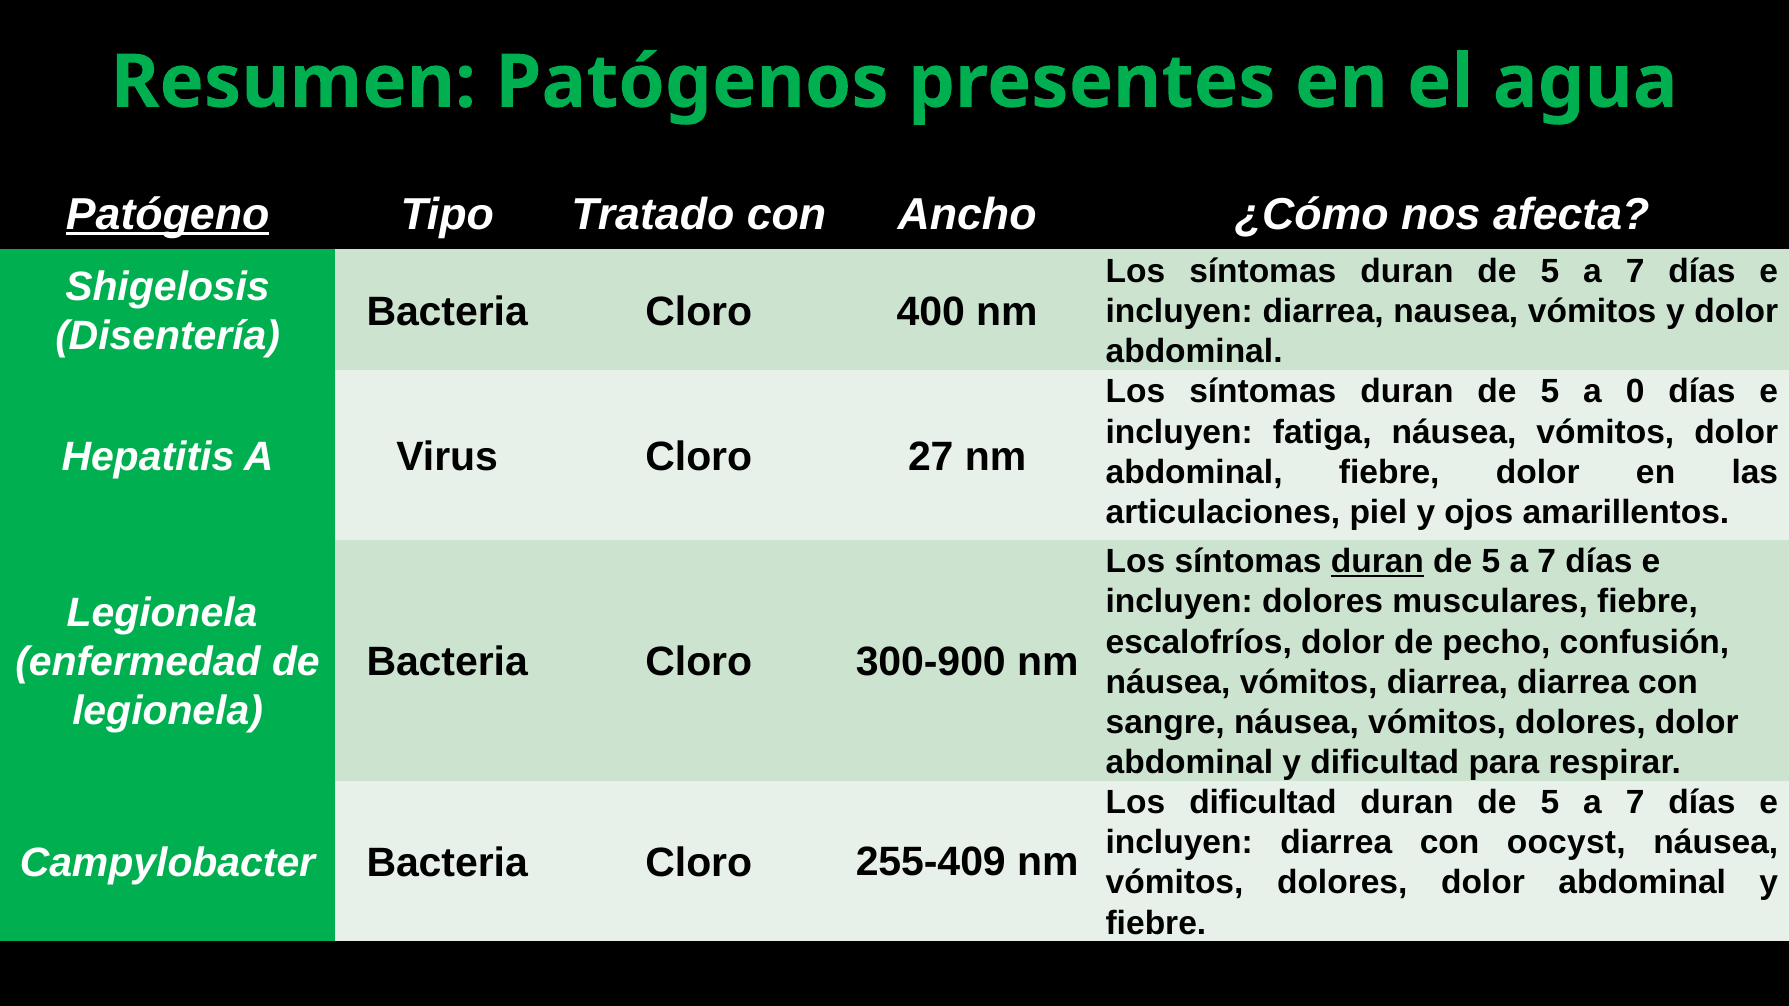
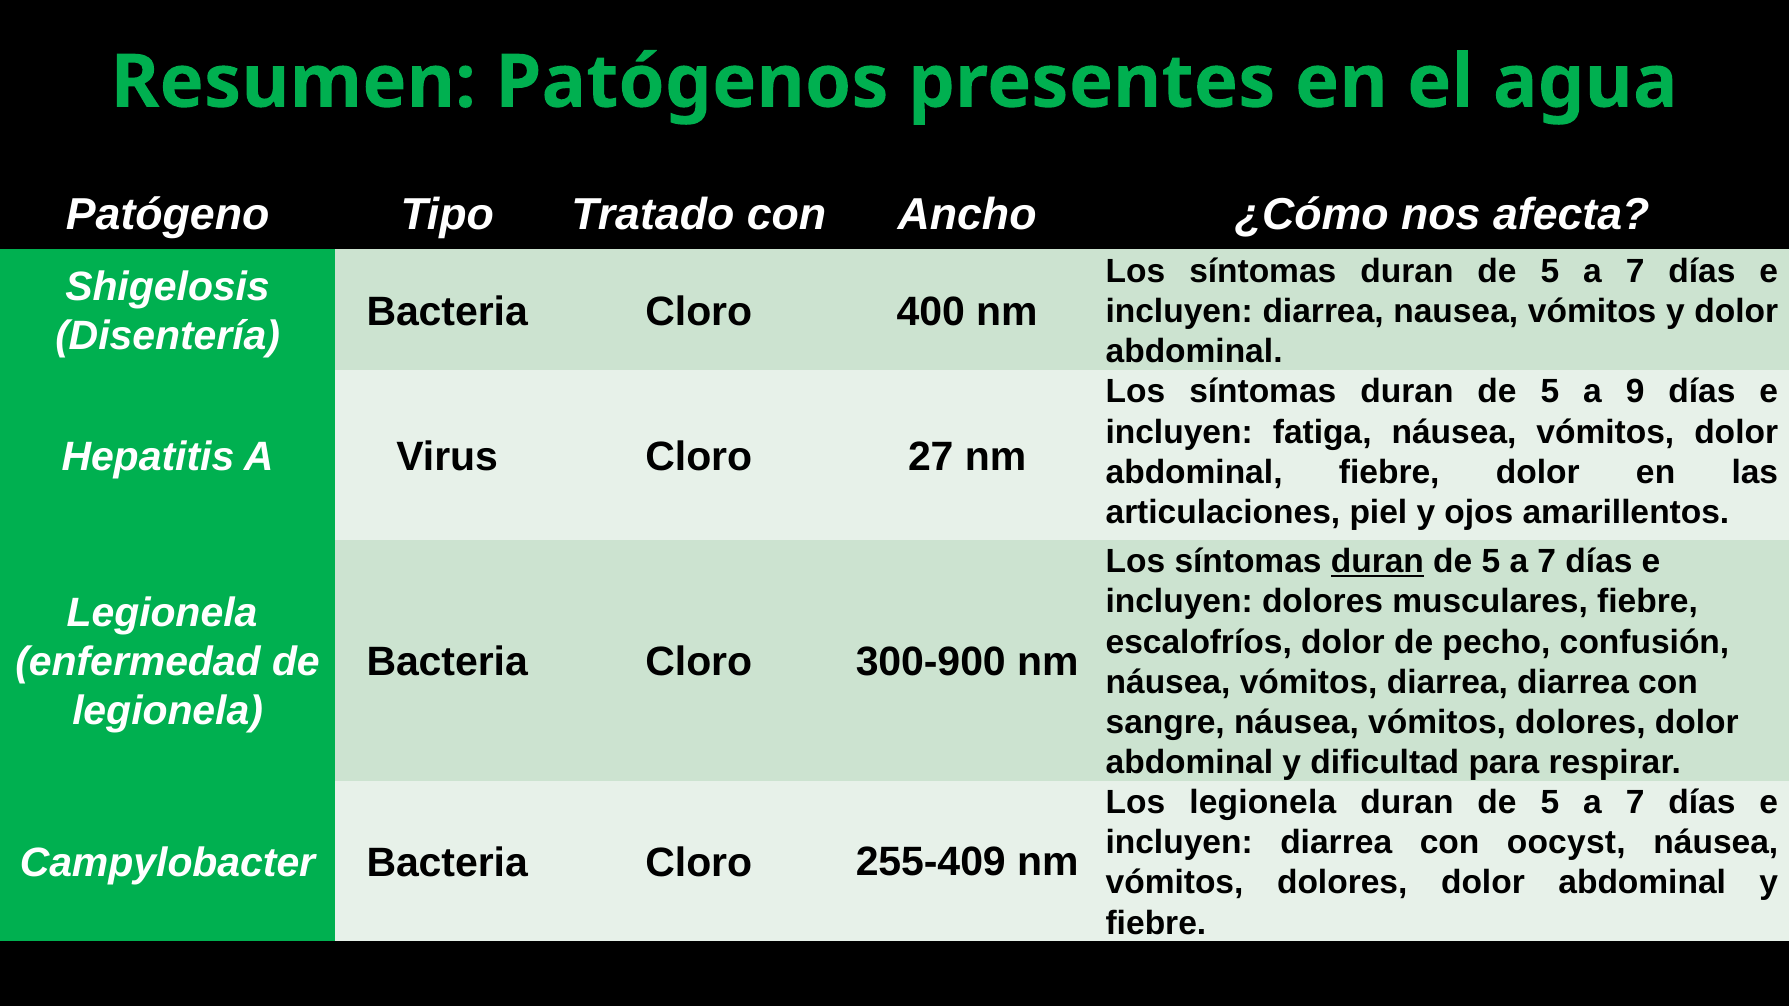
Patógeno underline: present -> none (168, 214)
0: 0 -> 9 (1635, 392)
Los dificultad: dificultad -> legionela (1263, 803)
